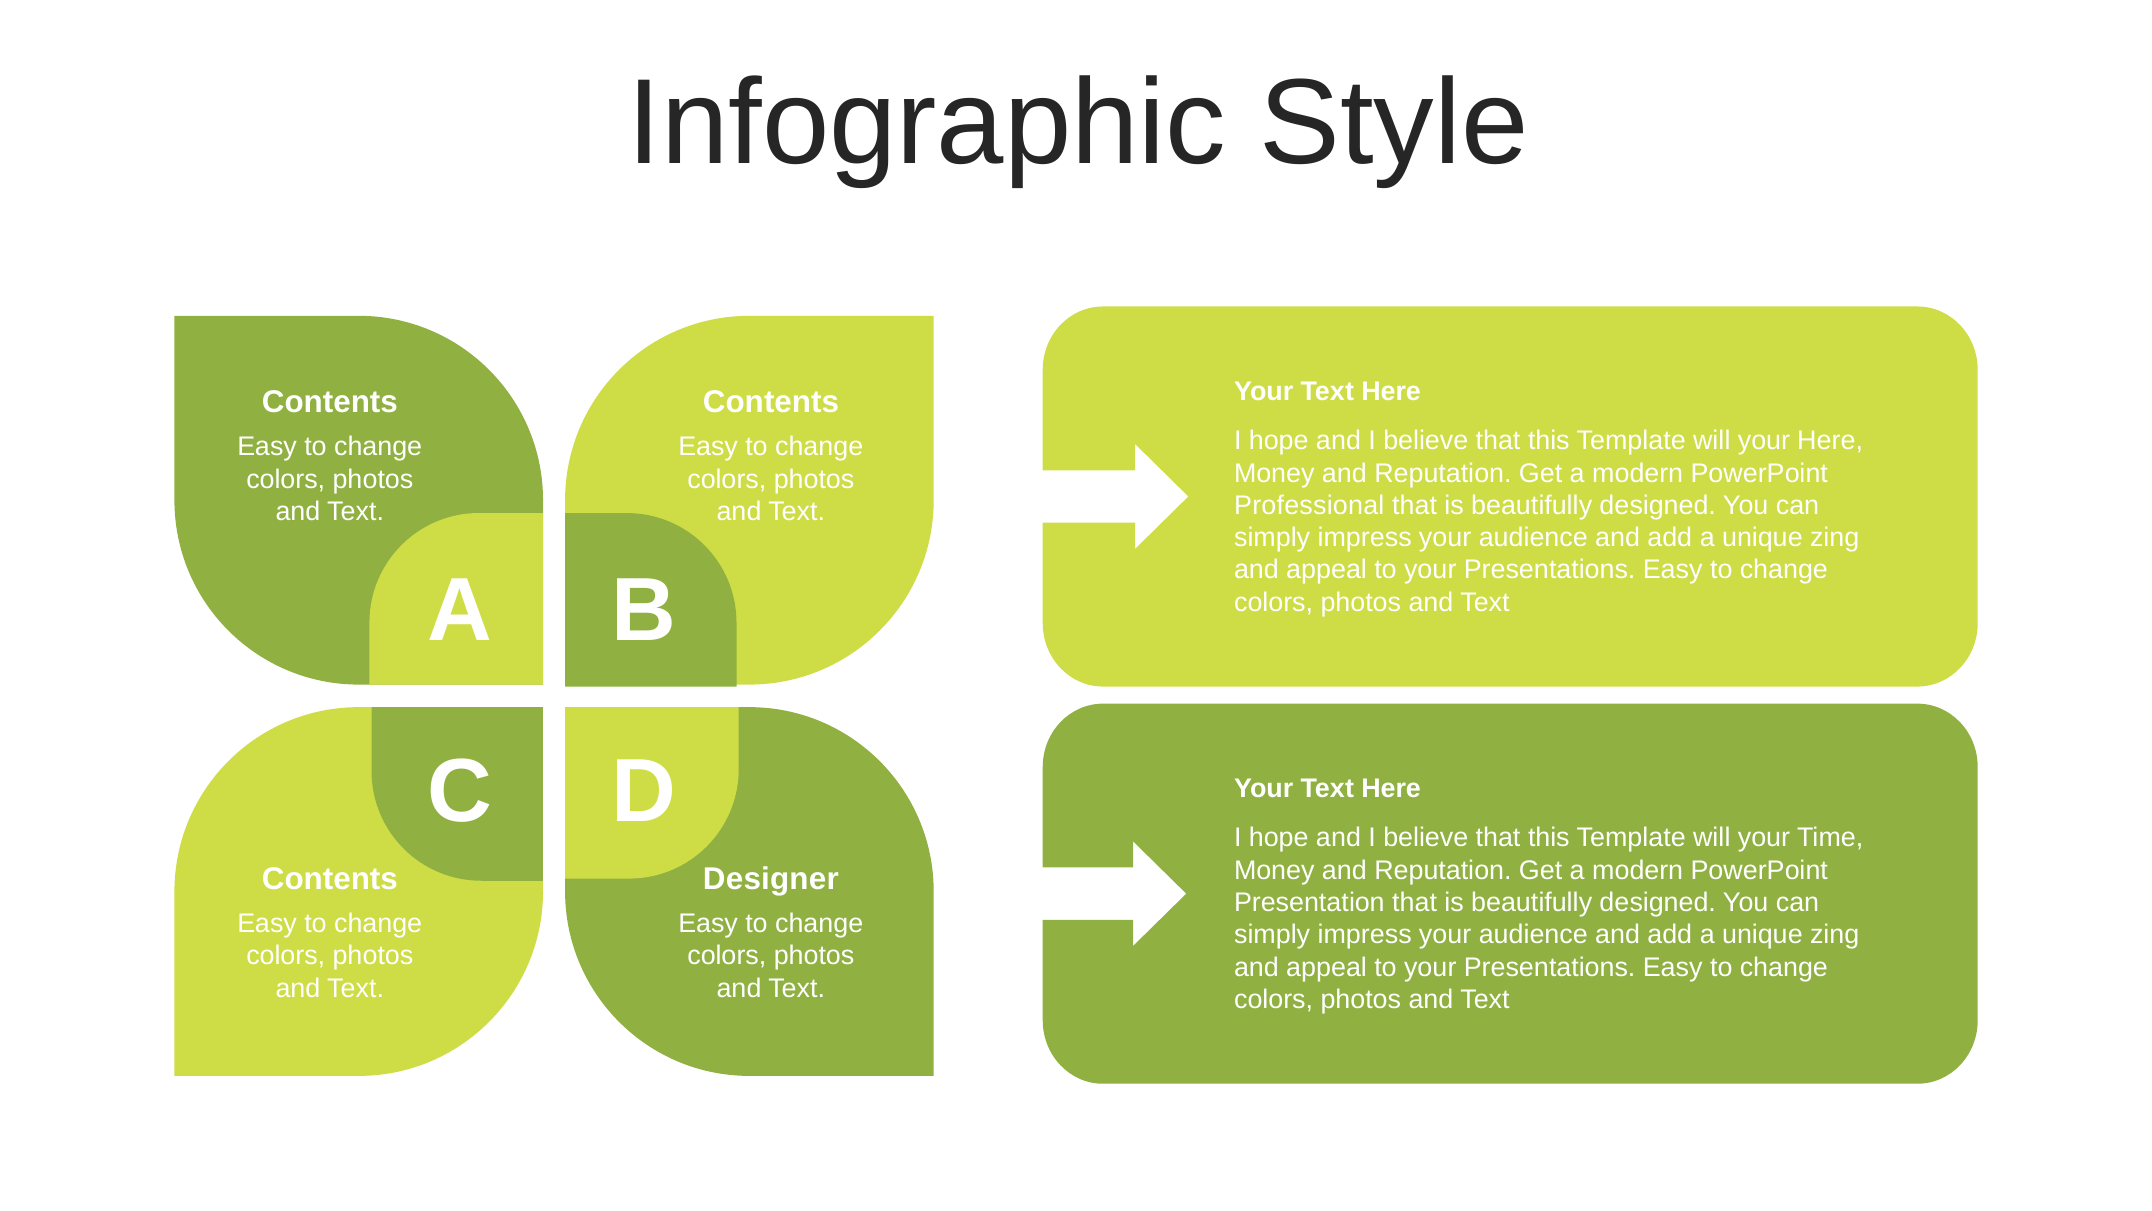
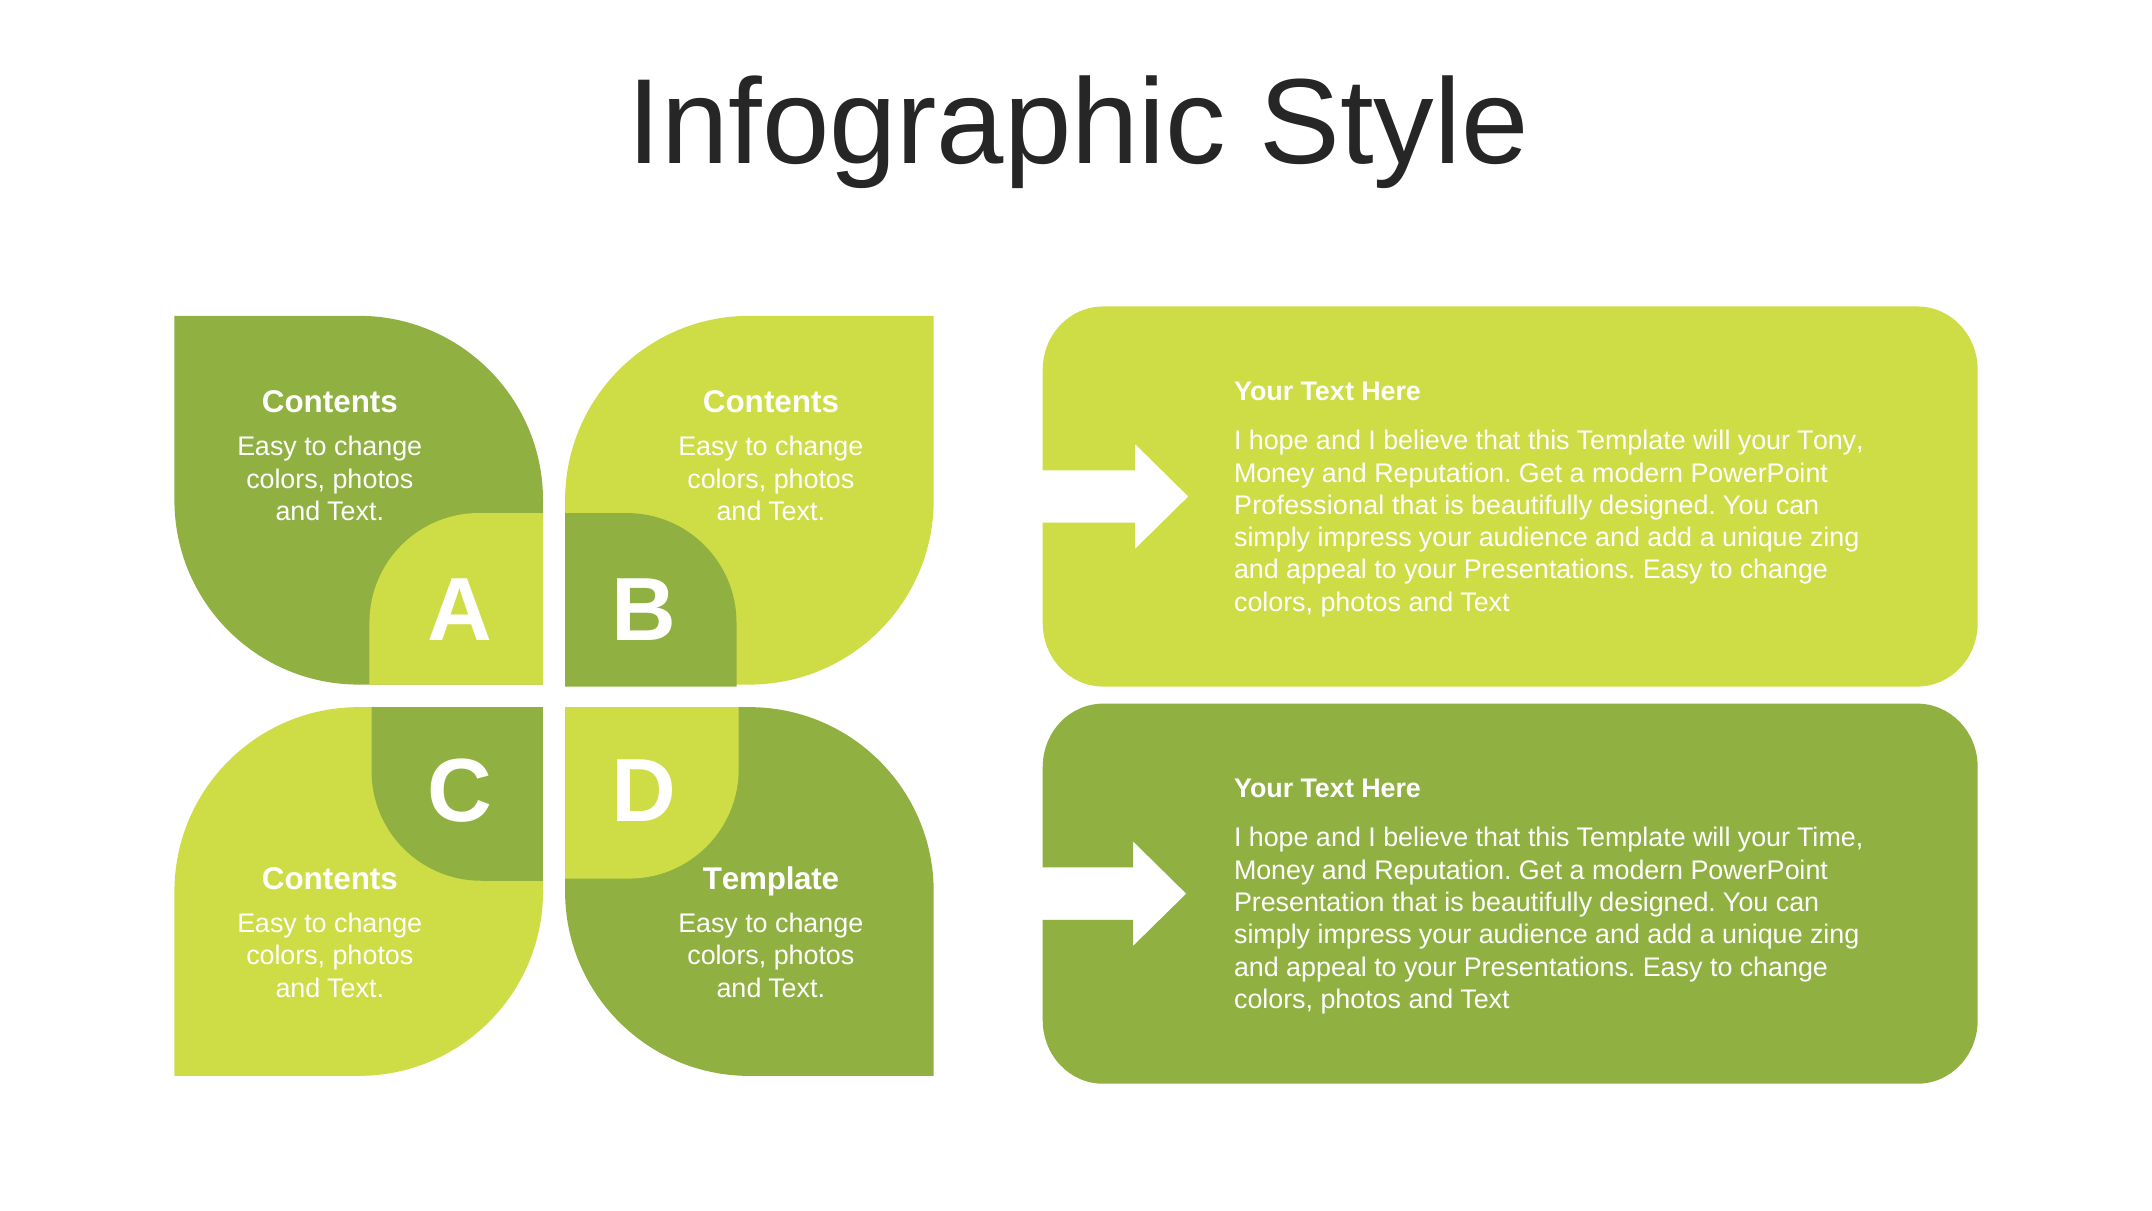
your Here: Here -> Tony (1830, 441)
Designer: Designer -> Template (771, 878)
